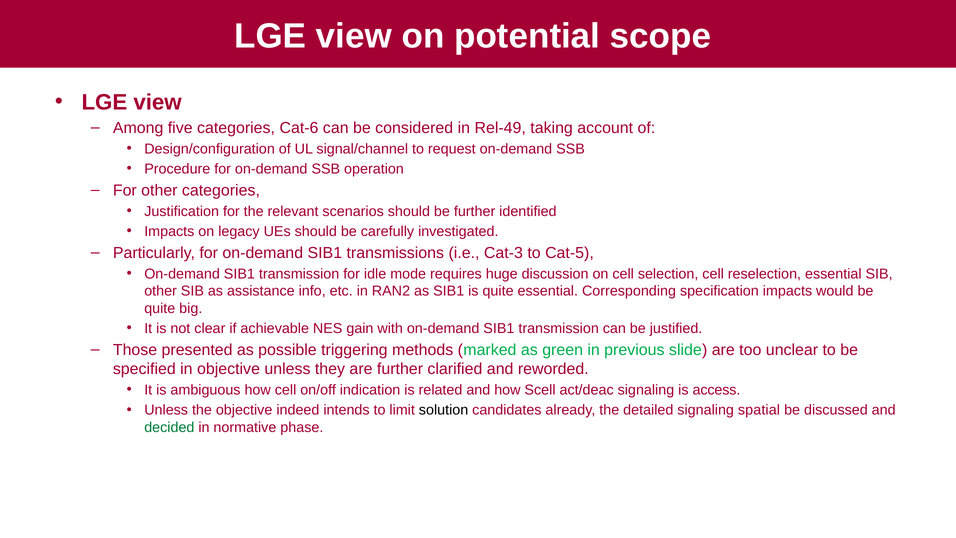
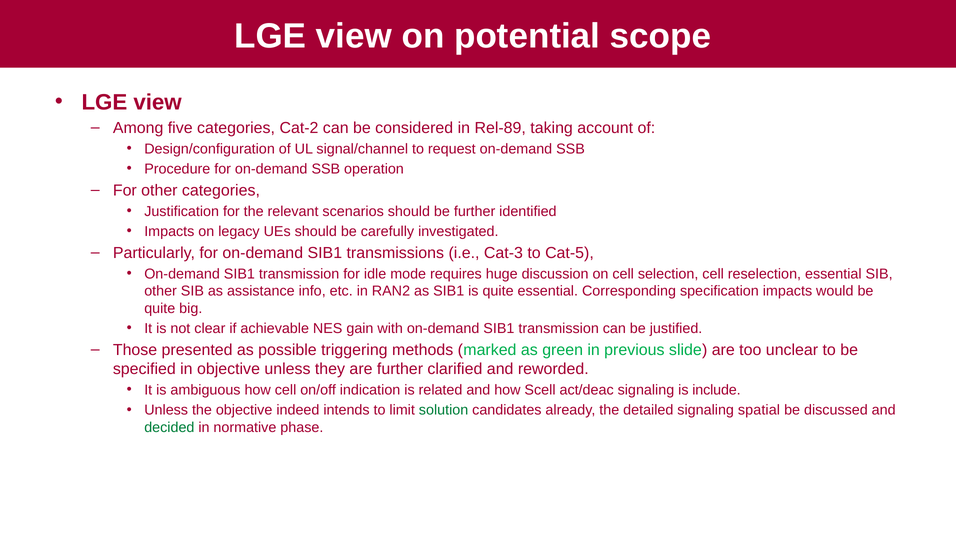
Cat-6: Cat-6 -> Cat-2 (299, 128)
Rel-49: Rel-49 -> Rel-89 (500, 128)
access: access -> include (716, 390)
solution colour: black -> green (444, 410)
